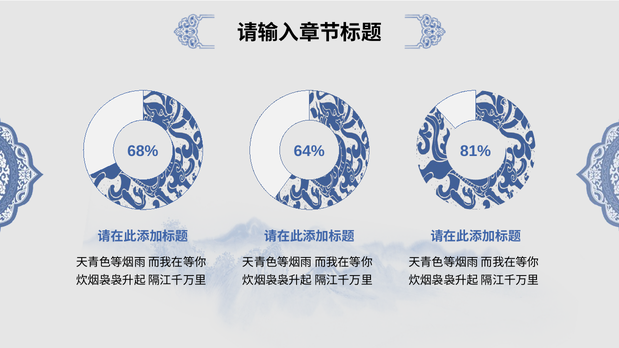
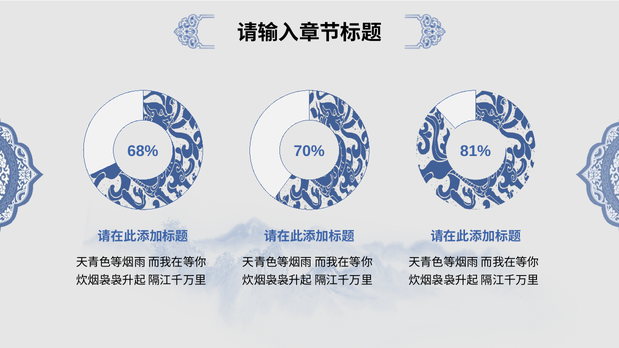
64%: 64% -> 70% (309, 151)
